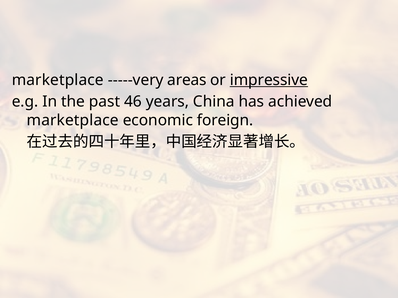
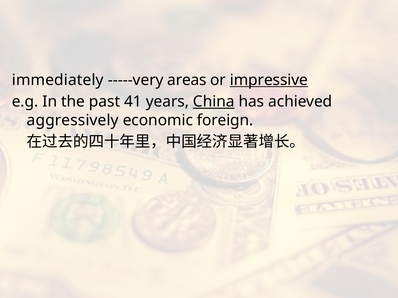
marketplace: marketplace -> immediately (58, 80)
46: 46 -> 41 (133, 102)
China underline: none -> present (214, 102)
marketplace: marketplace -> aggressively (73, 120)
